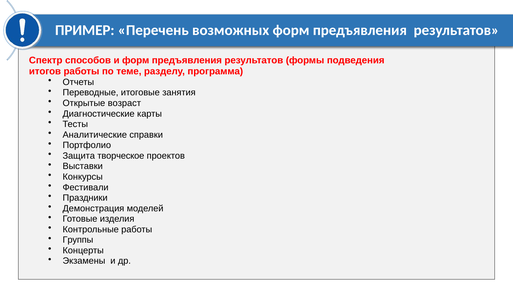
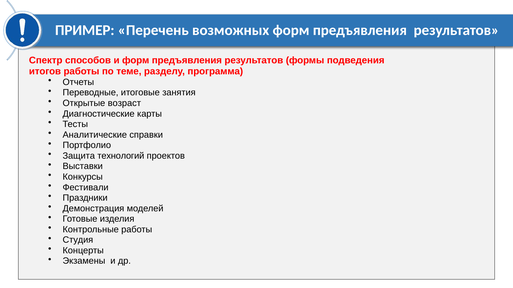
творческое: творческое -> технологий (121, 156)
Группы: Группы -> Студия (78, 240)
